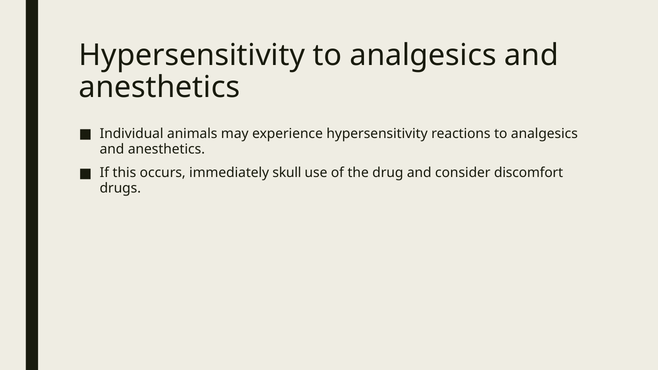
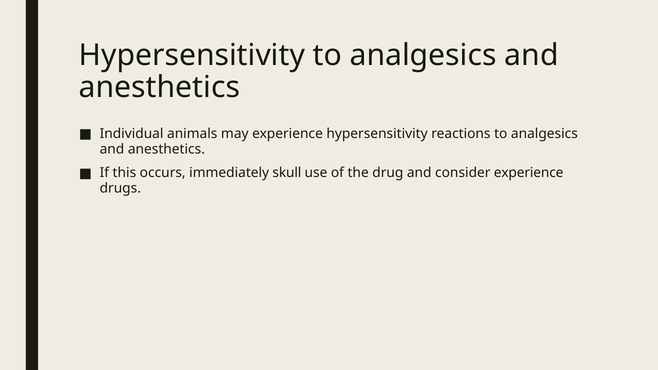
consider discomfort: discomfort -> experience (529, 173)
